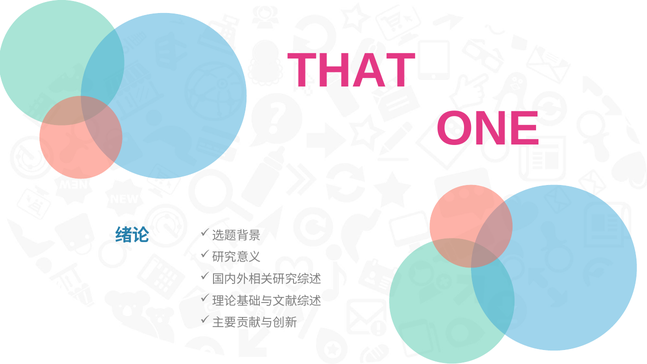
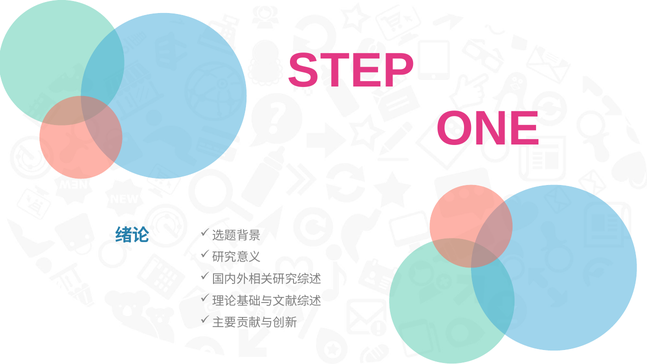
THAT: THAT -> STEP (351, 70)
